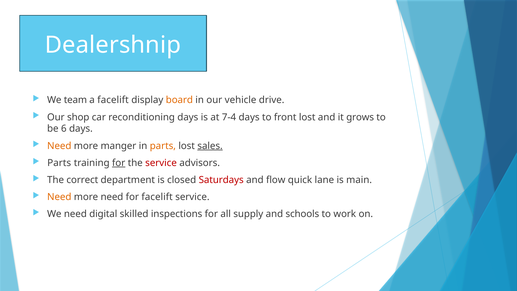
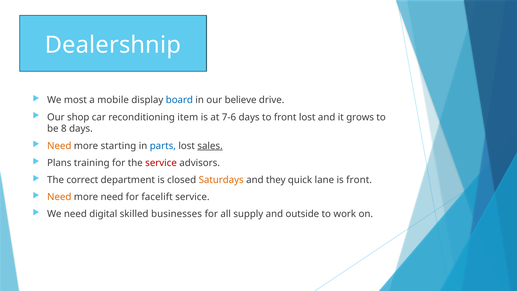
team: team -> most (75, 100)
a facelift: facelift -> mobile (113, 100)
board colour: orange -> blue (179, 100)
vehicle: vehicle -> believe (241, 100)
reconditioning days: days -> item (188, 117)
7-4: 7-4 -> 7-6 (229, 117)
6: 6 -> 8 (64, 129)
manger: manger -> starting (118, 146)
parts colour: orange -> blue (163, 146)
Parts: Parts -> Plans (59, 163)
for underline: present -> none (119, 163)
Saturdays colour: red -> orange (221, 180)
flow: flow -> they (276, 180)
is main: main -> front (359, 180)
inspections: inspections -> businesses (177, 214)
schools: schools -> outside (302, 214)
